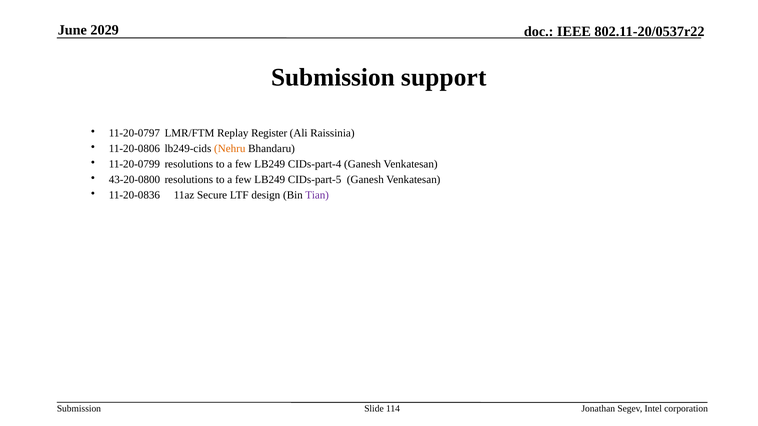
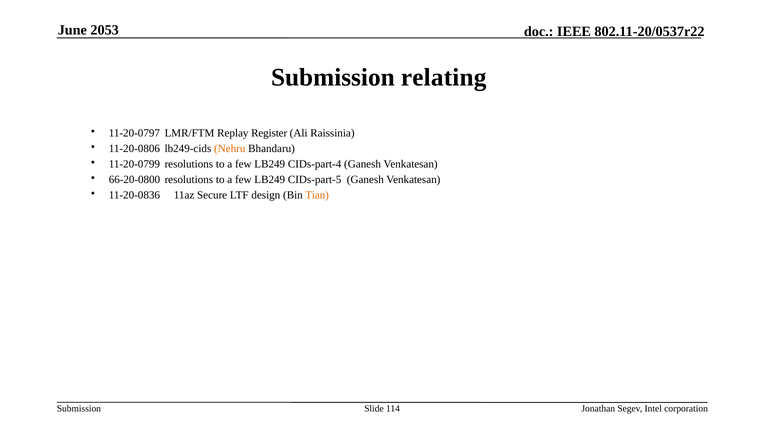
2029: 2029 -> 2053 (105, 30)
support: support -> relating (444, 77)
43-20-0800: 43-20-0800 -> 66-20-0800 (134, 180)
Tian colour: purple -> orange (317, 195)
